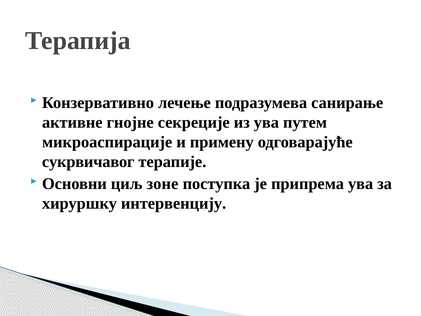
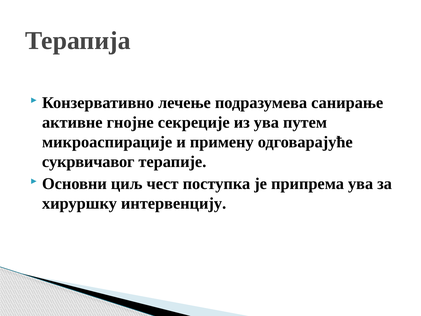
зоне: зоне -> чест (163, 184)
